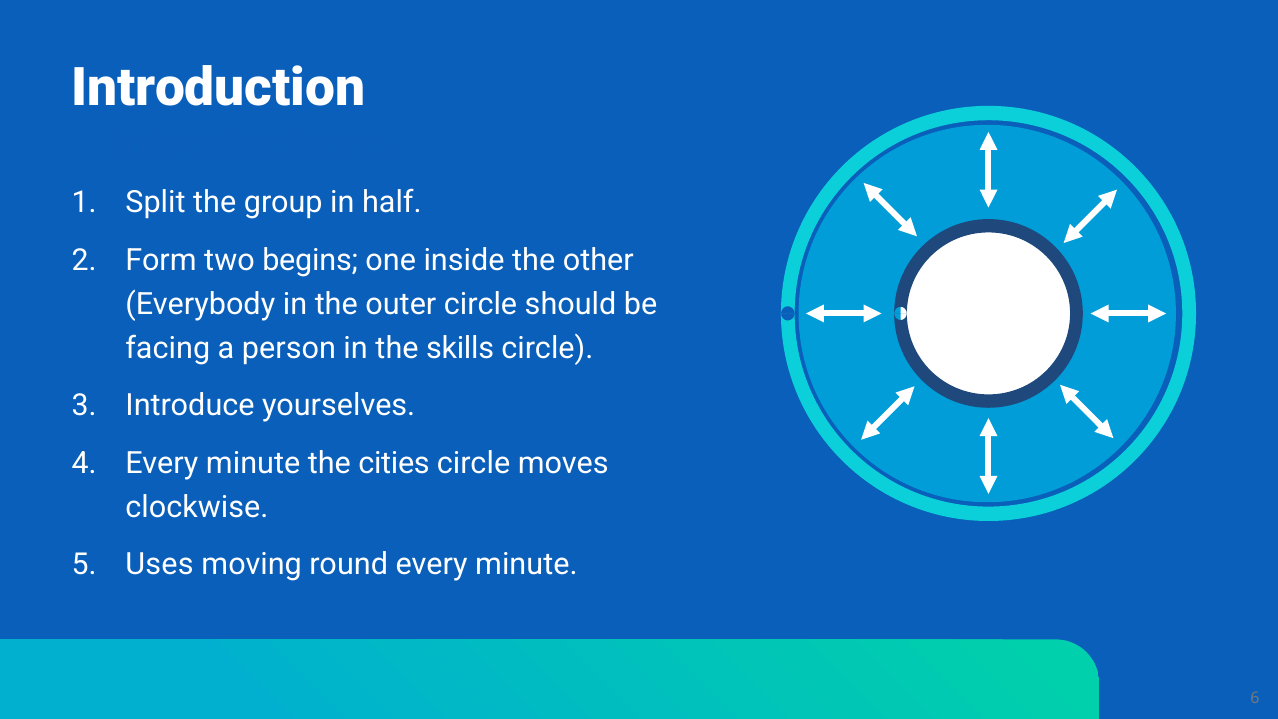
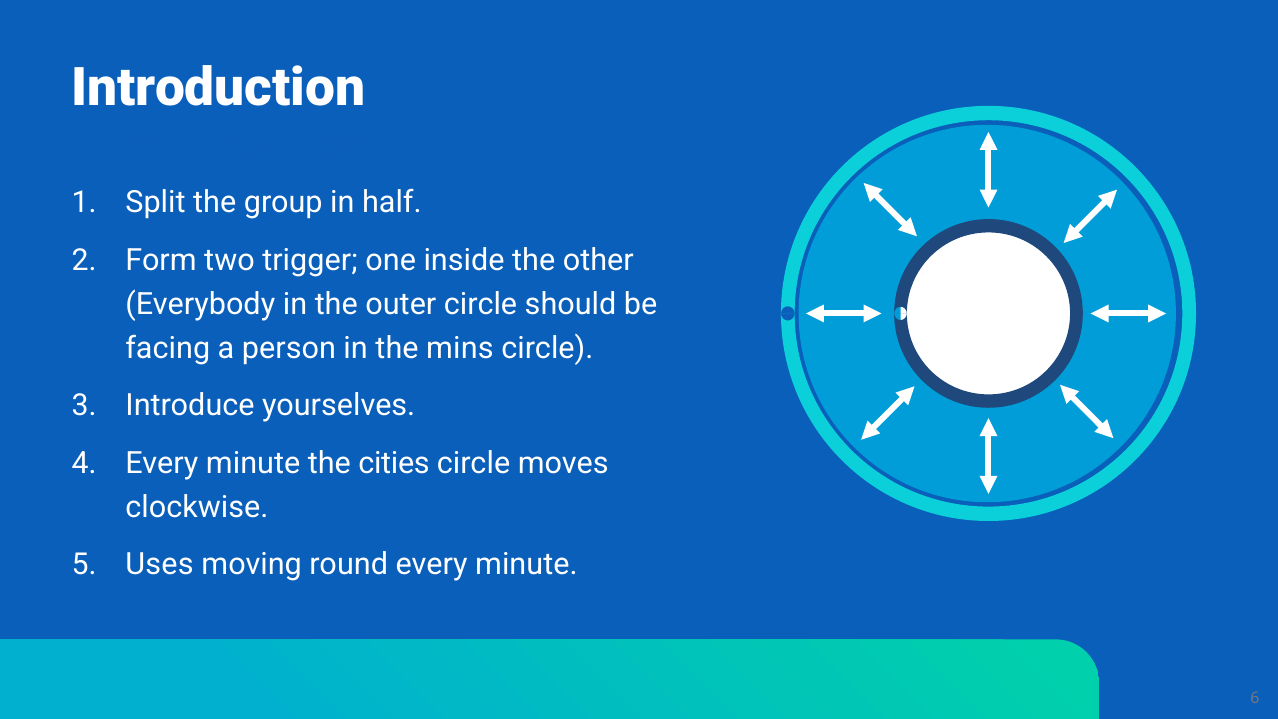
begins: begins -> trigger (310, 260)
skills: skills -> mins (460, 348)
